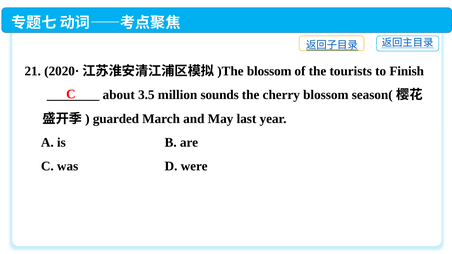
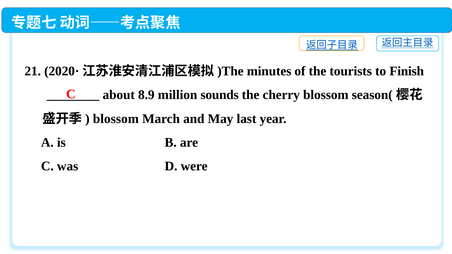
blossom: blossom -> minutes (269, 71)
3.5: 3.5 -> 8.9 (146, 95)
guarded: guarded -> blossom (116, 119)
